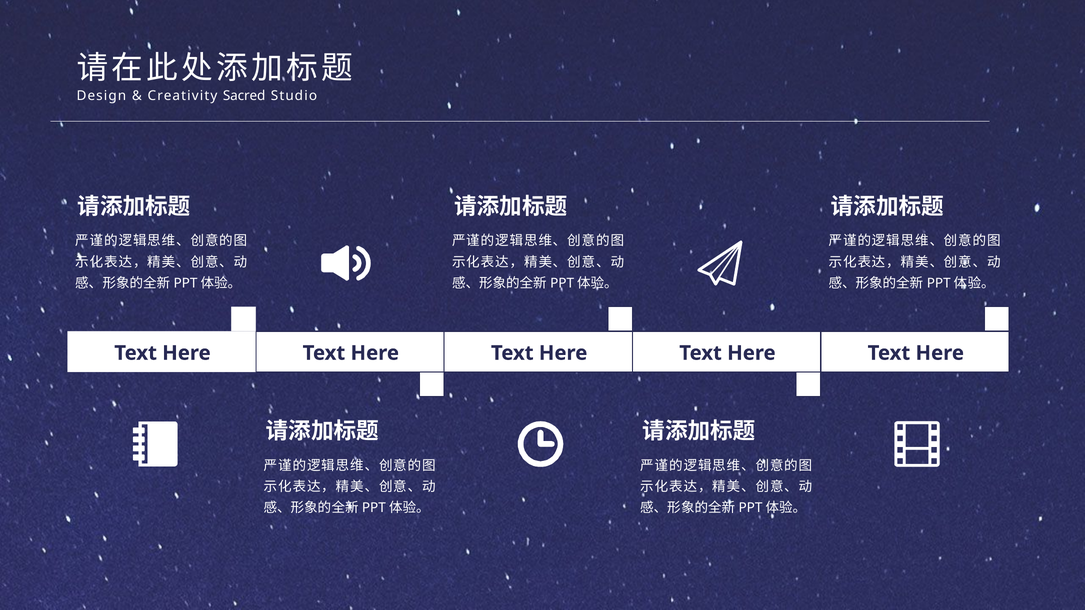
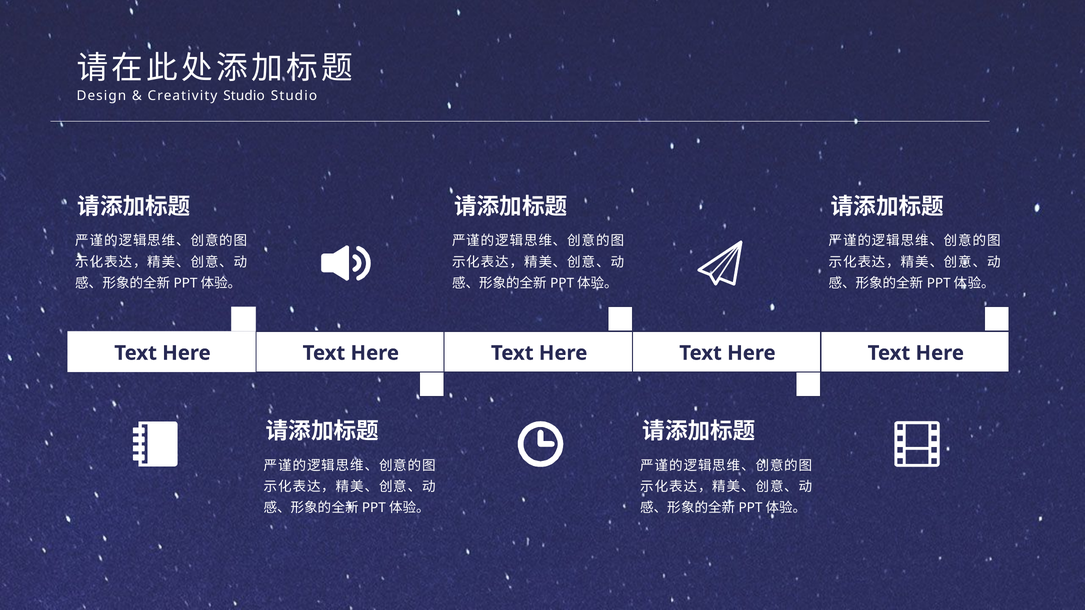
Creativity Sacred: Sacred -> Studio (244, 96)
